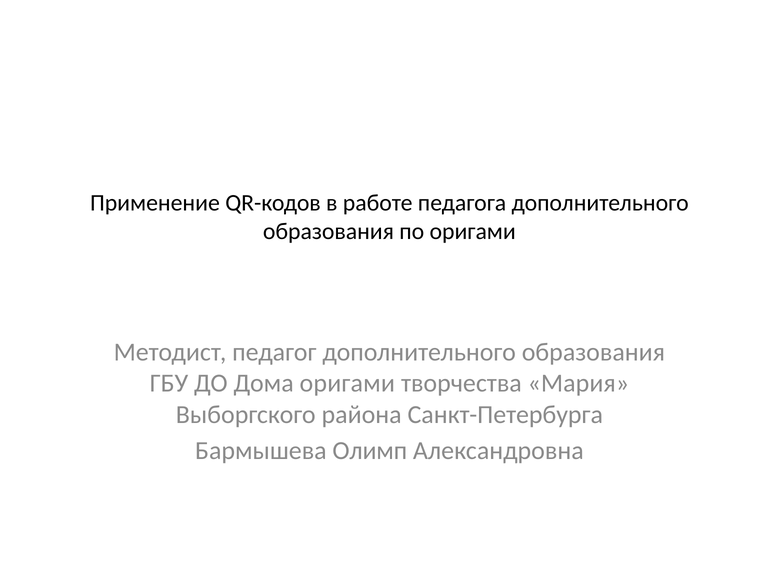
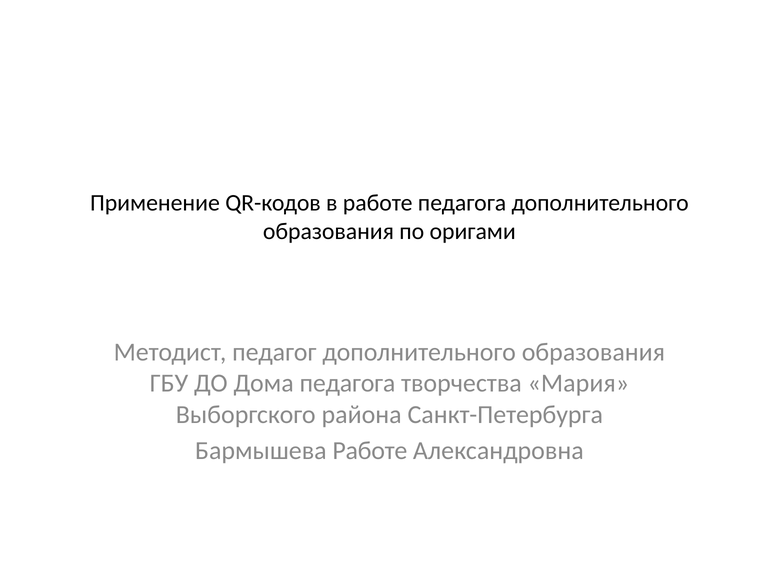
Дома оригами: оригами -> педагога (348, 384)
Бармышева Олимп: Олимп -> Работе (370, 451)
